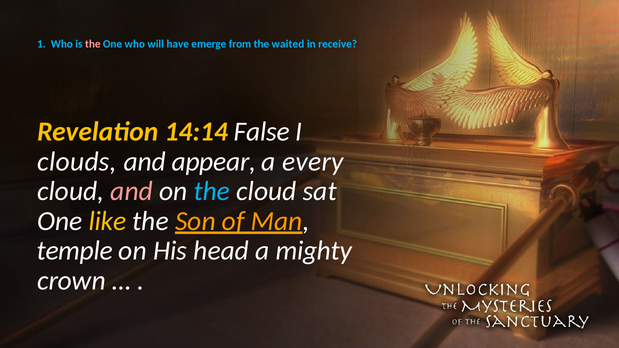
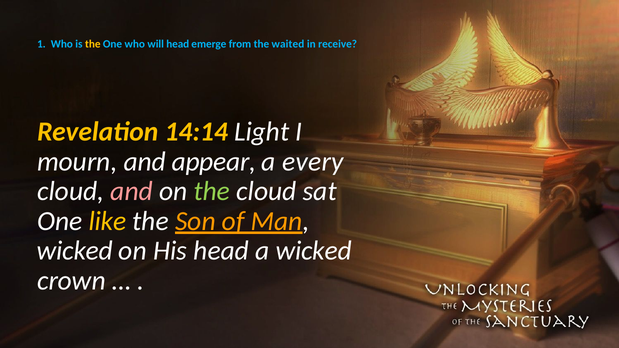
the colour: pink -> yellow (93, 44)
will have: have -> head (178, 44)
False: False -> Light (262, 132)
clouds: clouds -> mourn (77, 162)
the colour: light blue -> light green (212, 191)
temple: temple -> wicked (75, 251)
a mighty: mighty -> wicked (314, 251)
